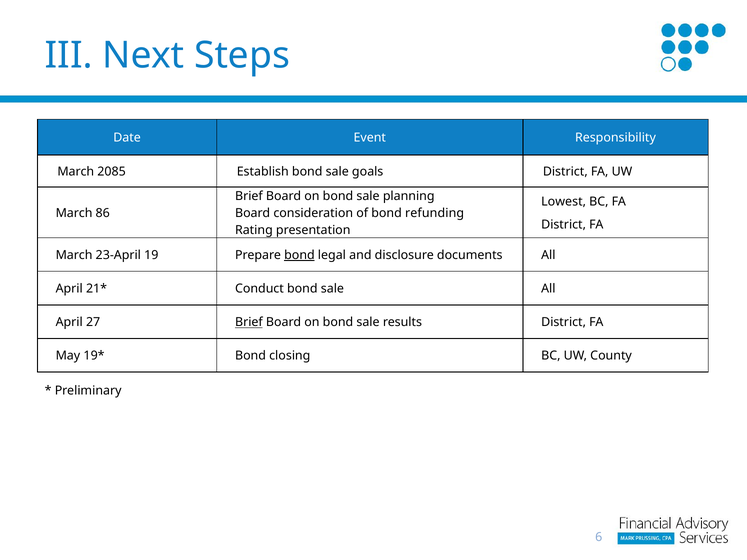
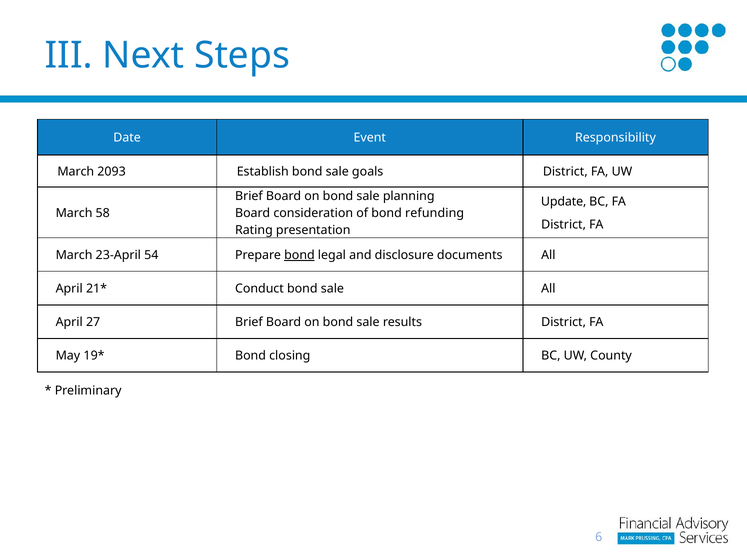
2085: 2085 -> 2093 (112, 172)
Lowest: Lowest -> Update (564, 202)
86: 86 -> 58 (103, 213)
19: 19 -> 54 (151, 255)
Brief underline: present -> none (249, 322)
